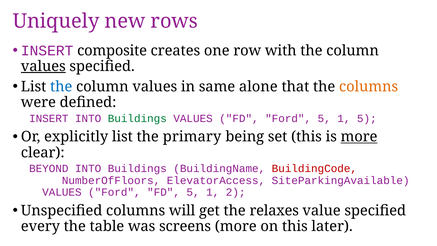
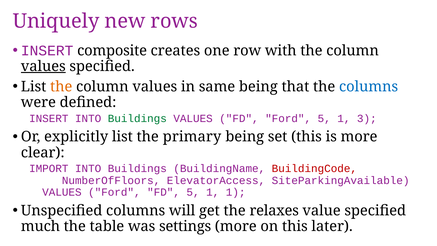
the colour: blue -> orange (61, 87)
same alone: alone -> being (258, 87)
columns colour: orange -> blue (369, 87)
1 5: 5 -> 3 (367, 118)
more underline: present -> none (359, 137)
BEYOND: BEYOND -> IMPORT (49, 168)
1 2: 2 -> 1 (236, 192)
every: every -> much (40, 226)
screens: screens -> settings (185, 226)
